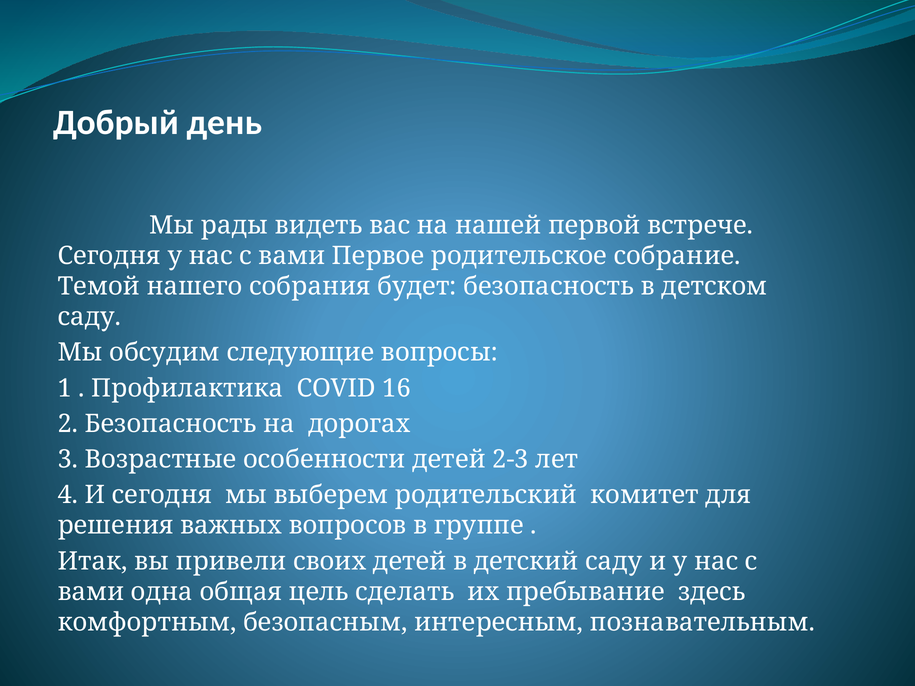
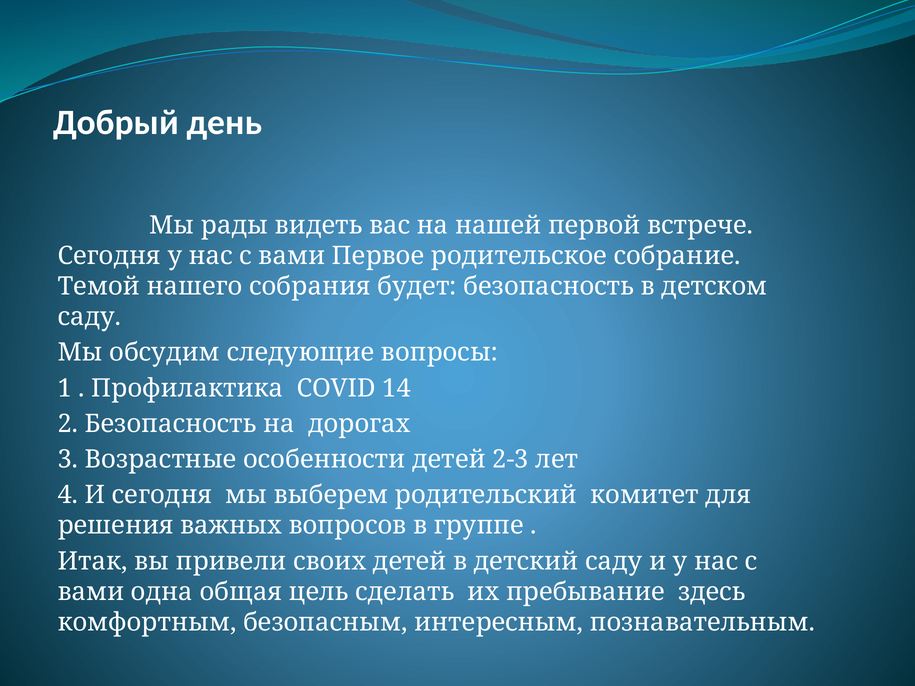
16: 16 -> 14 (397, 388)
